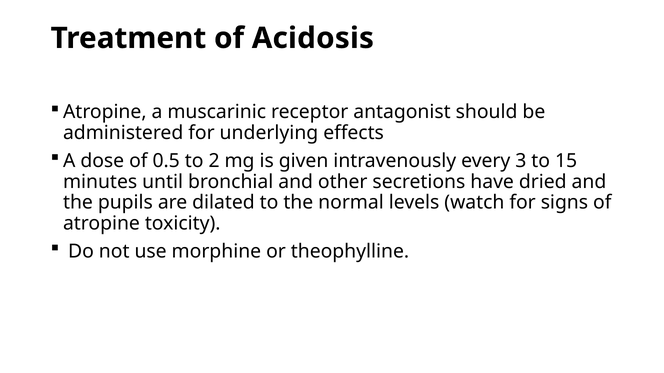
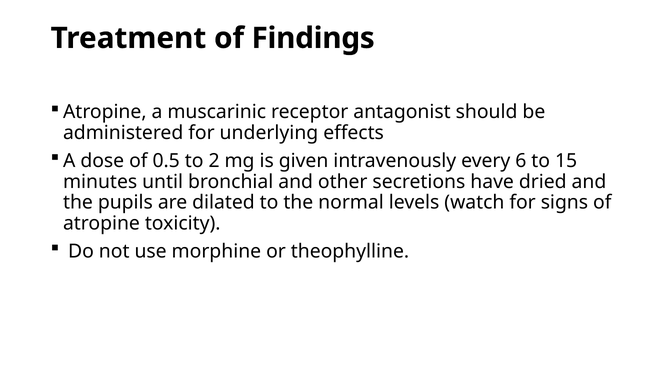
Acidosis: Acidosis -> Findings (313, 38)
3: 3 -> 6 (521, 161)
